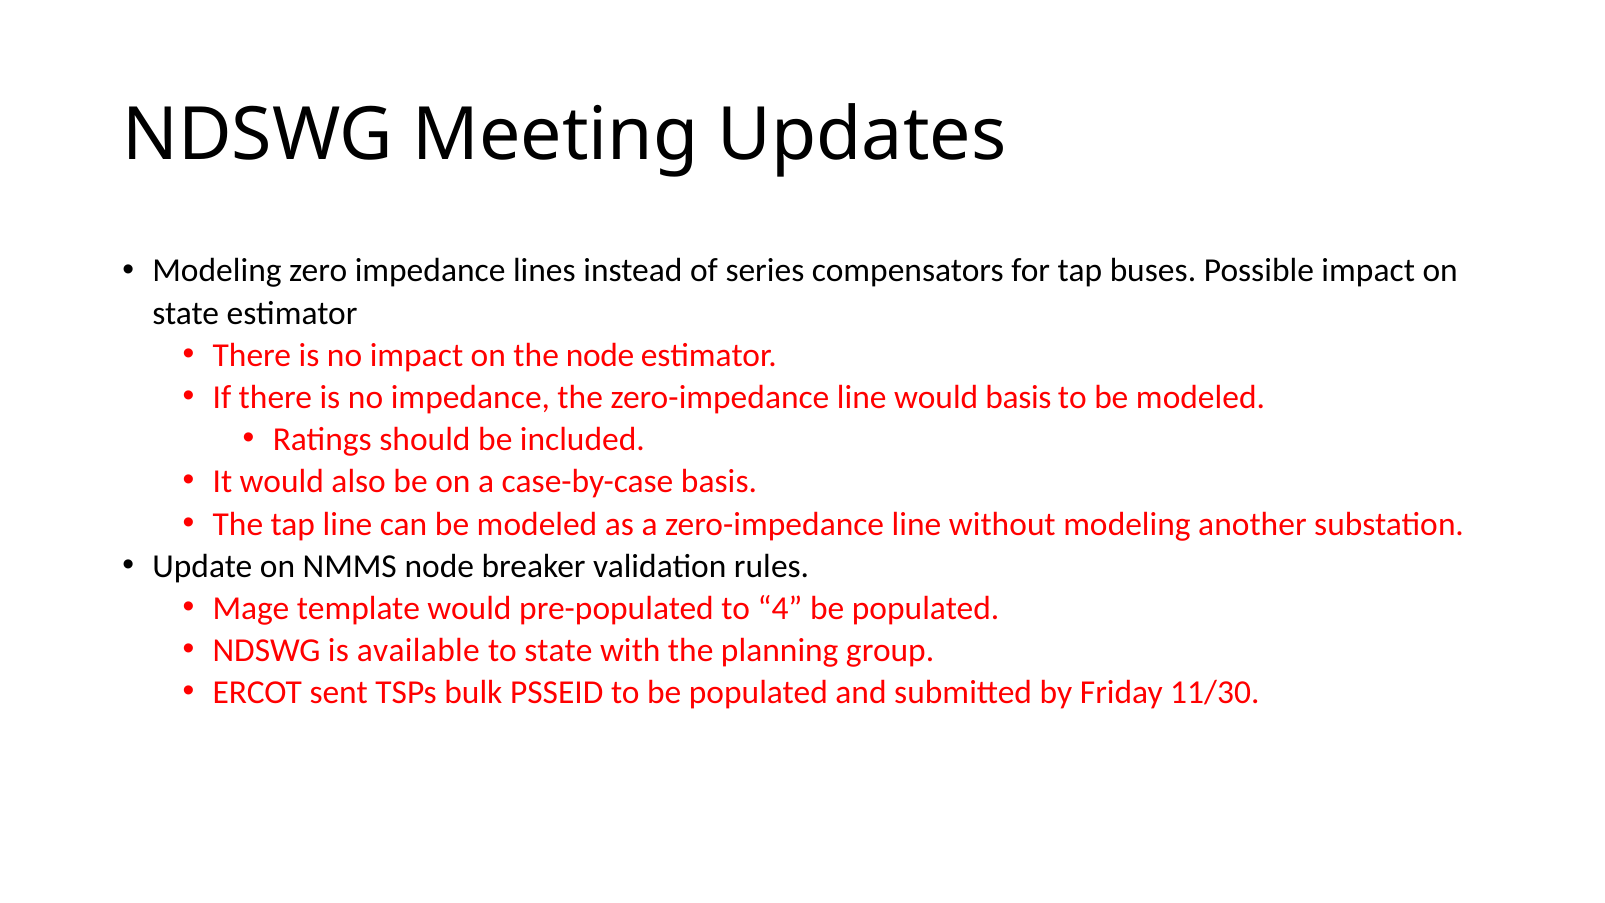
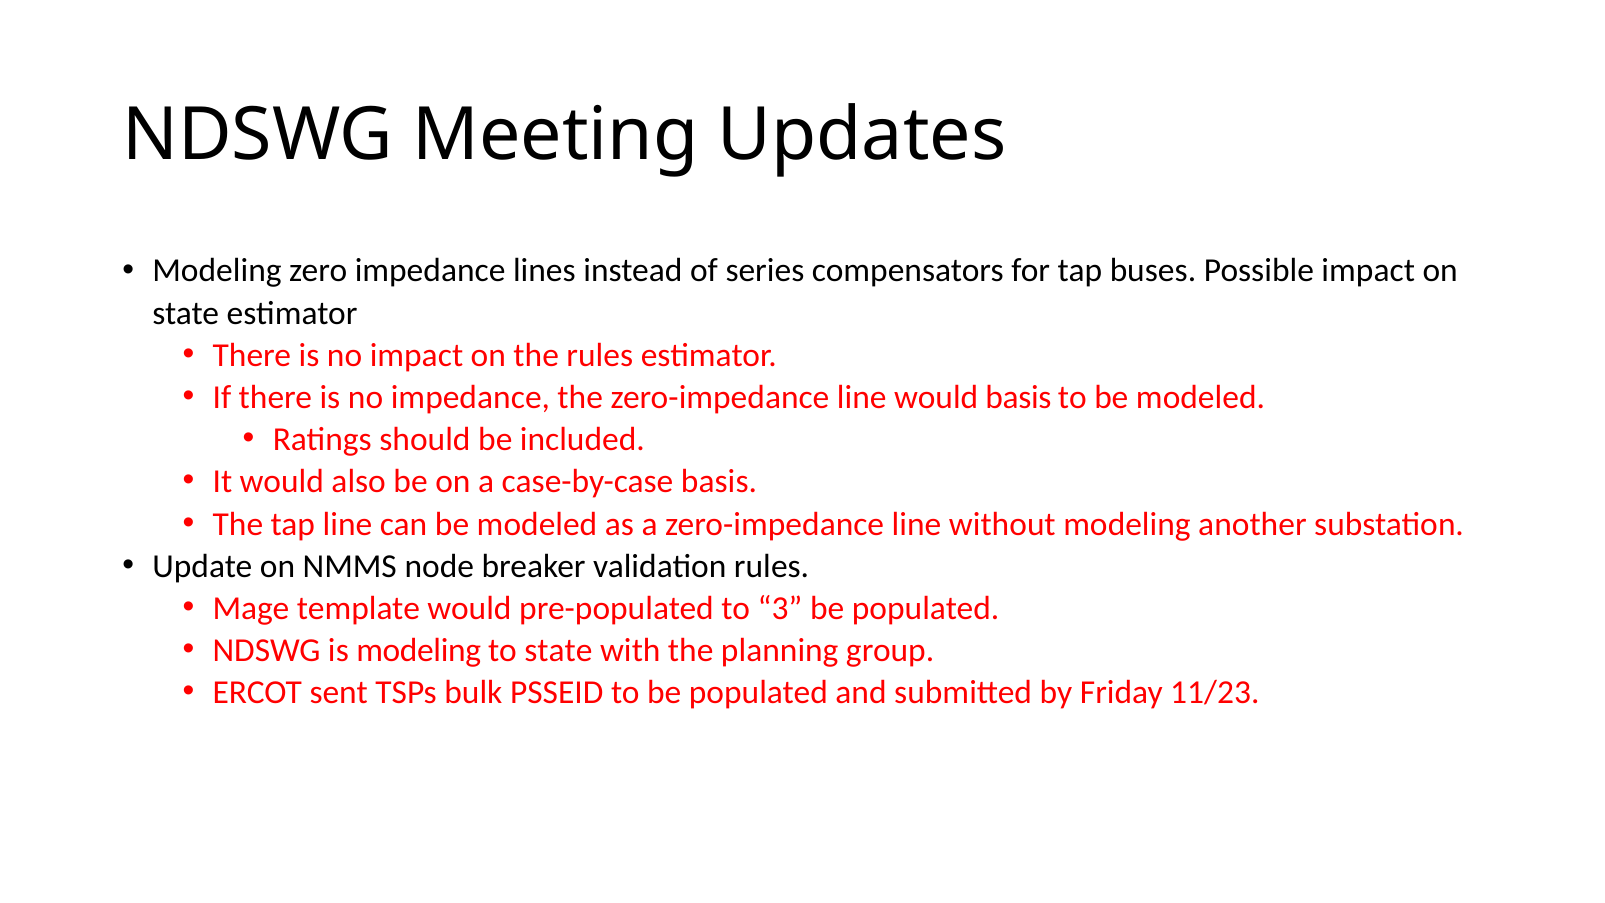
the node: node -> rules (600, 355)
4: 4 -> 3 (780, 608)
is available: available -> modeling (419, 650)
11/30: 11/30 -> 11/23 (1215, 693)
